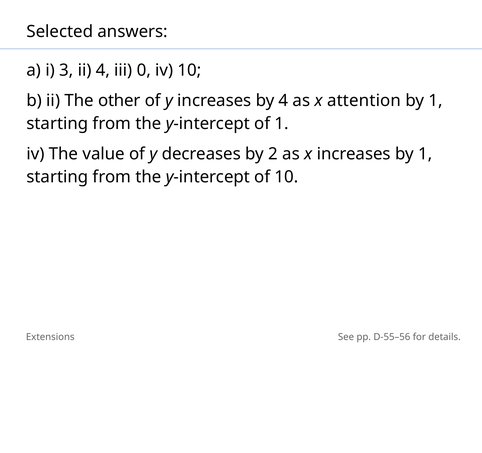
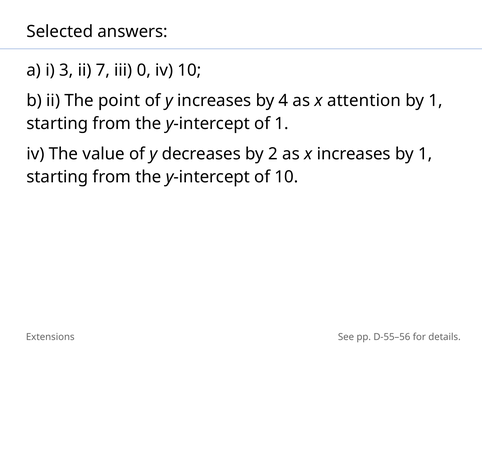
ii 4: 4 -> 7 (103, 70)
other: other -> point (119, 101)
